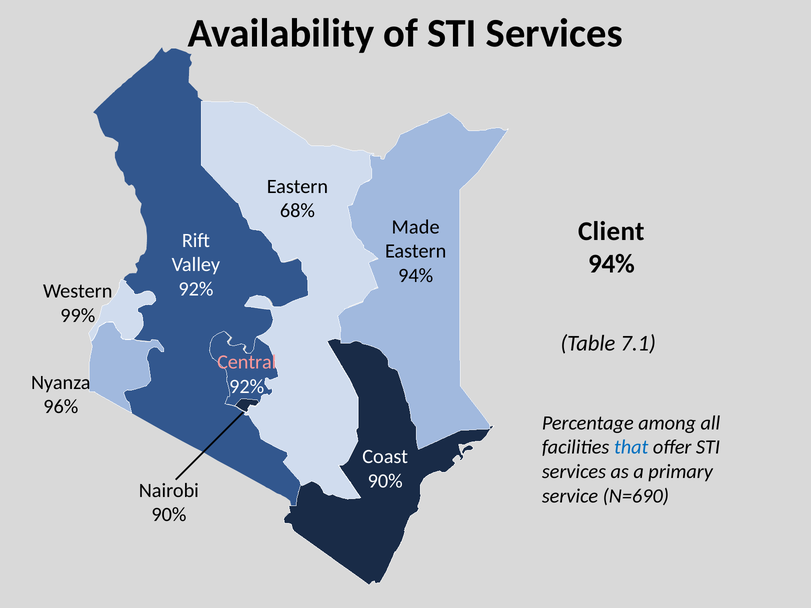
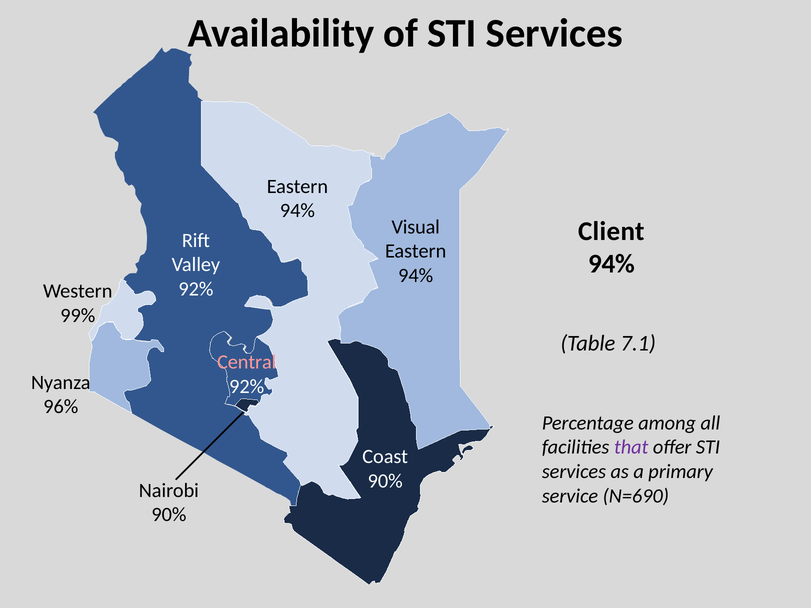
68%: 68% -> 94% (297, 211)
Made: Made -> Visual (416, 227)
that colour: blue -> purple (631, 447)
